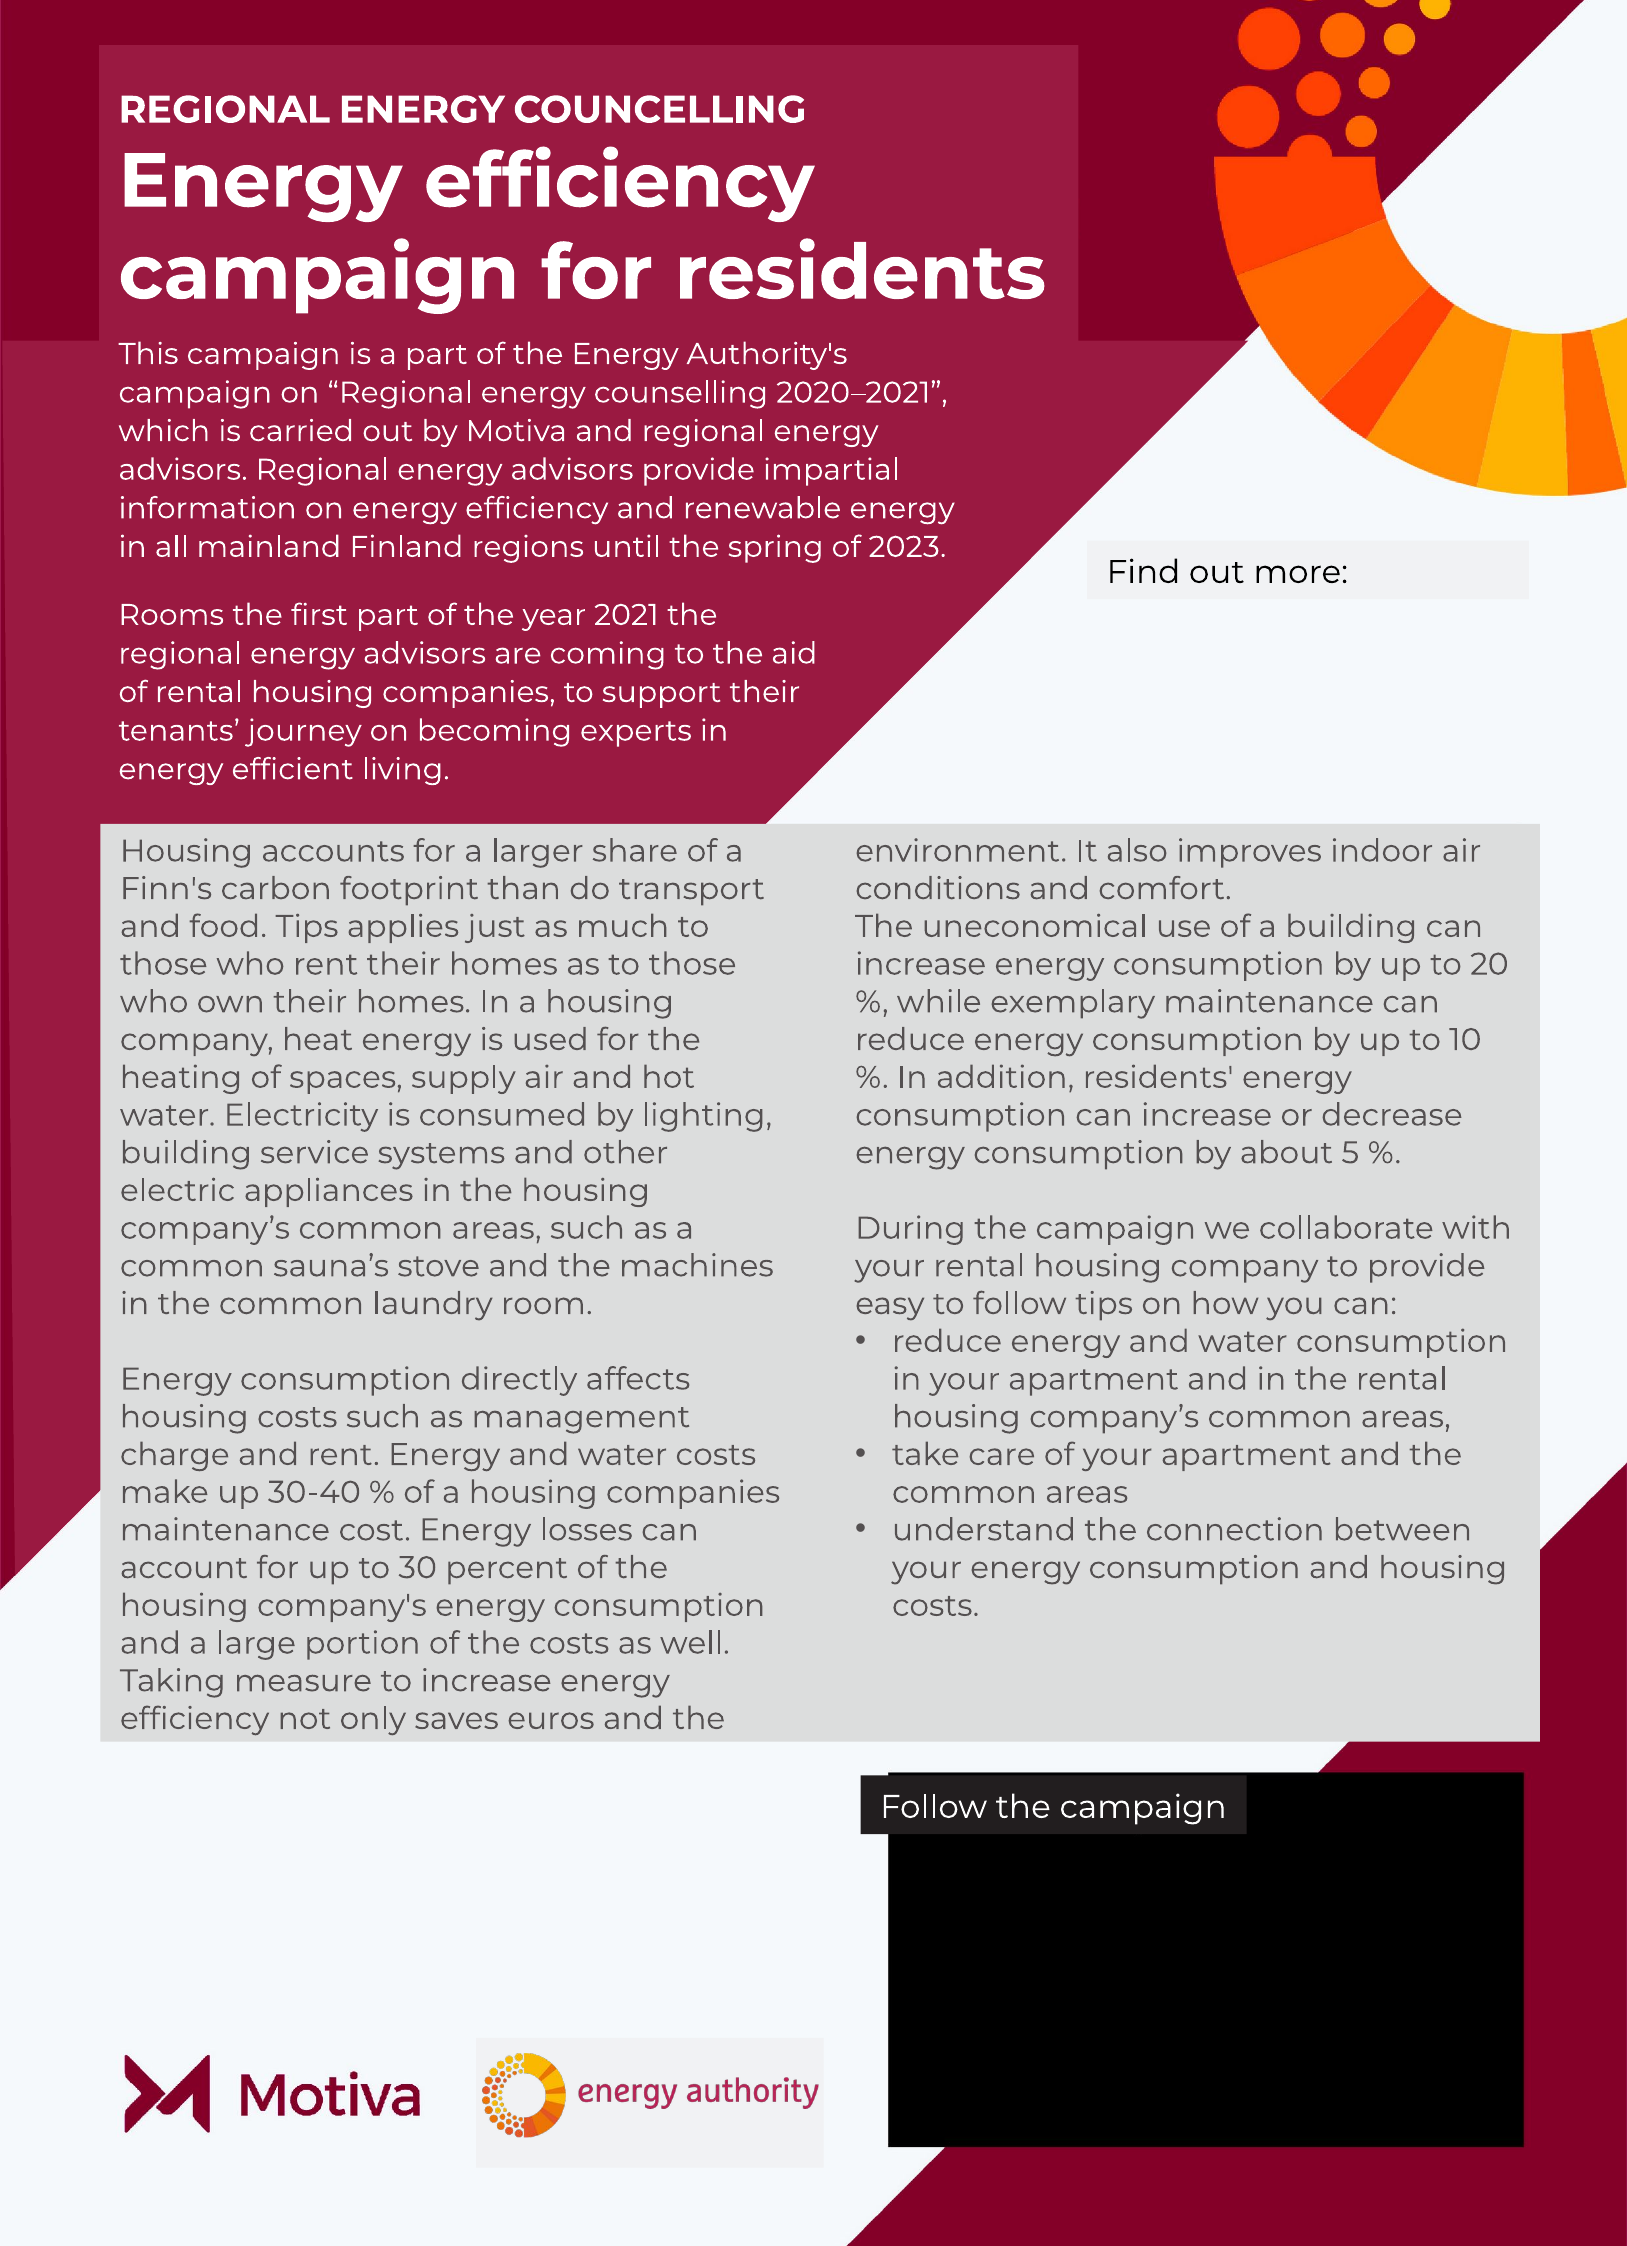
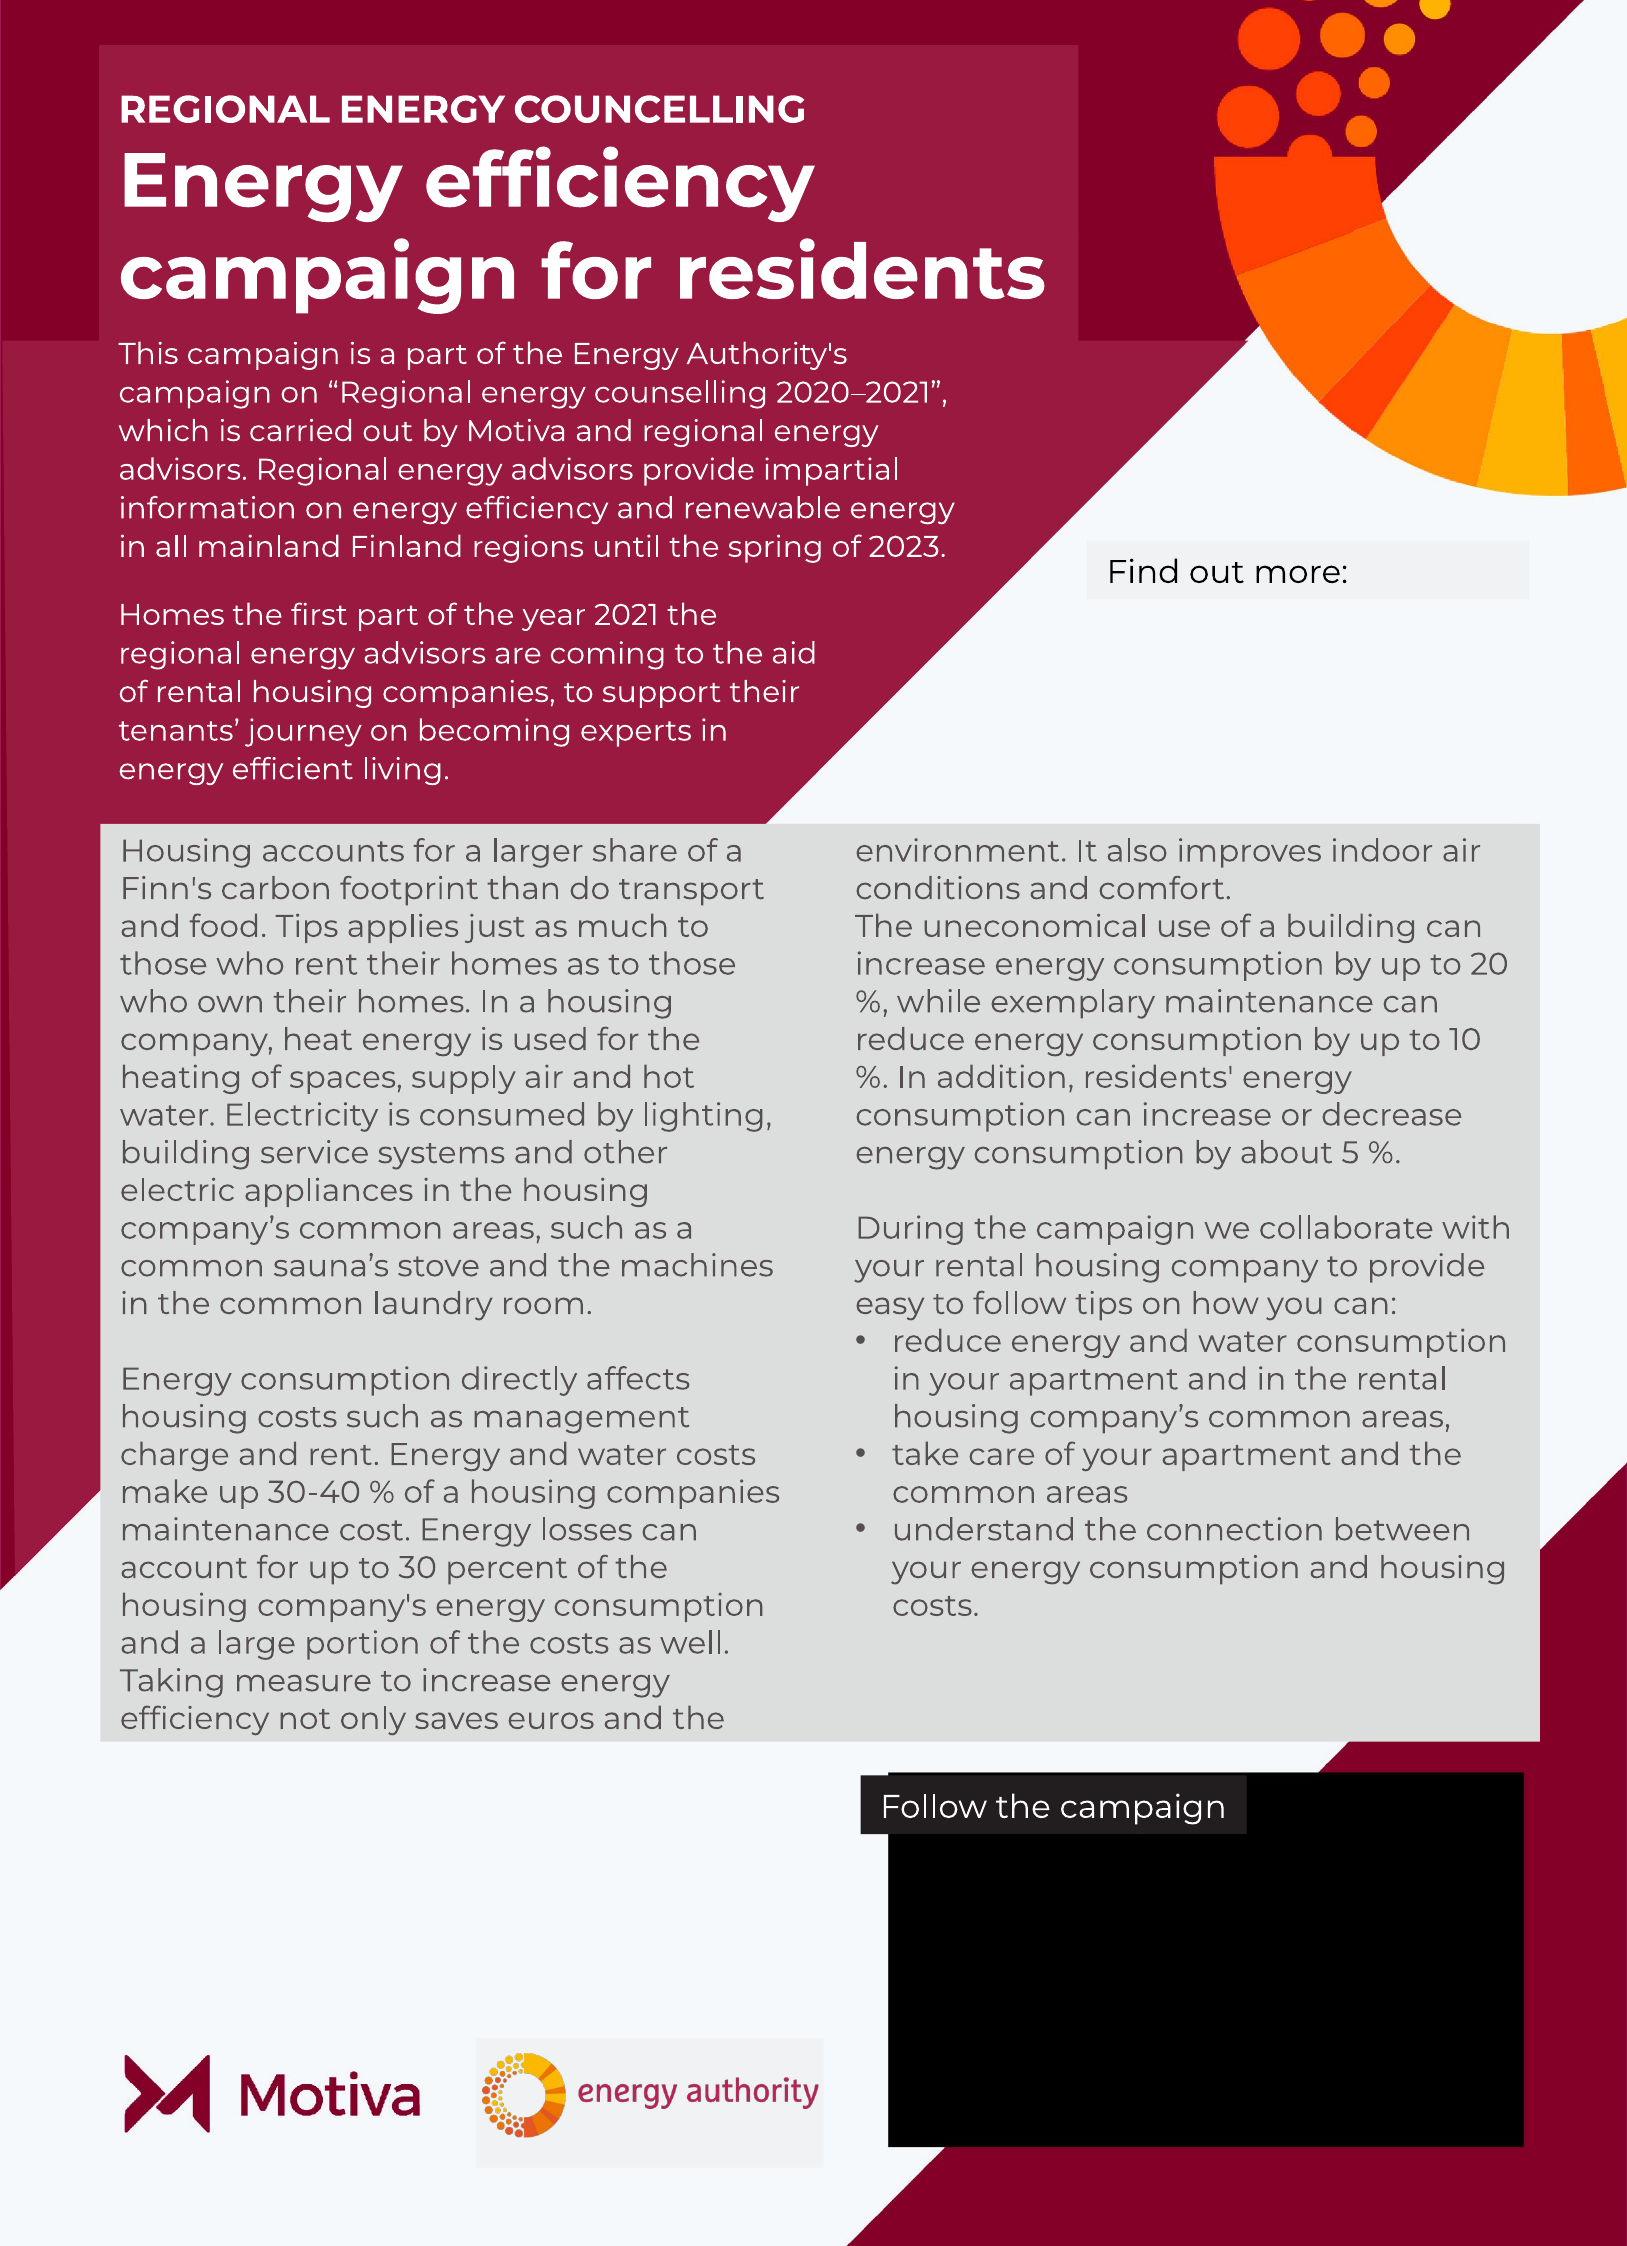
Rooms: Rooms -> Homes (171, 615)
